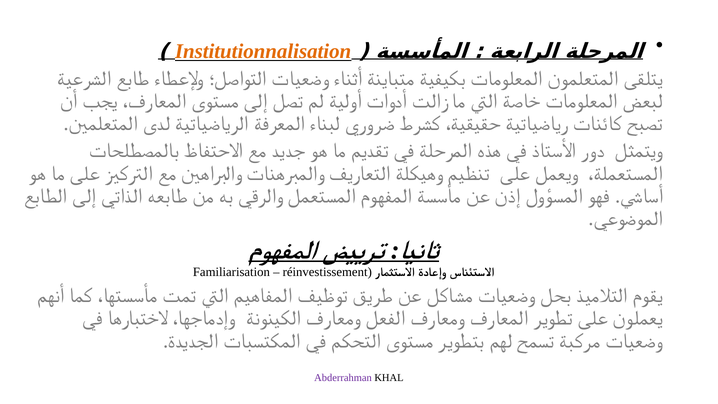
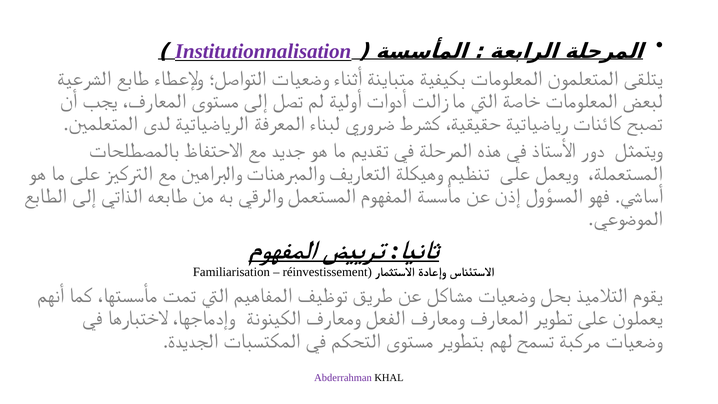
Institutionnalisation colour: orange -> purple (263, 51)
